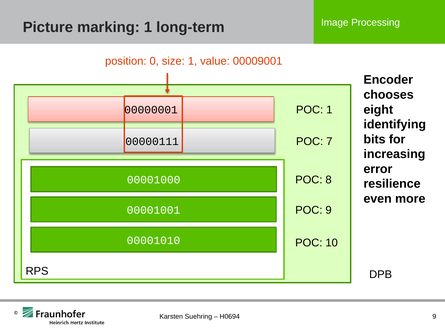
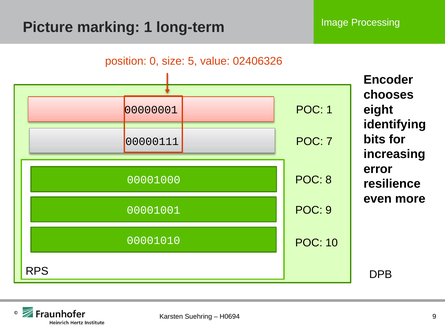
size 1: 1 -> 5 (192, 61)
00009001: 00009001 -> 02406326 (258, 61)
